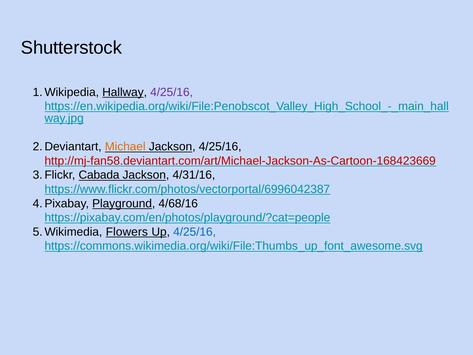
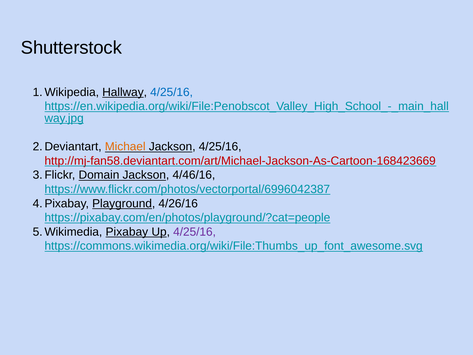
4/25/16 colour: purple -> blue (172, 92)
Cabada: Cabada -> Domain (99, 175)
4/31/16: 4/31/16 -> 4/46/16 (194, 175)
4/68/16: 4/68/16 -> 4/26/16 (178, 203)
Flowers: Flowers -> Pixabay (127, 232)
4/25/16 colour: blue -> purple (195, 232)
